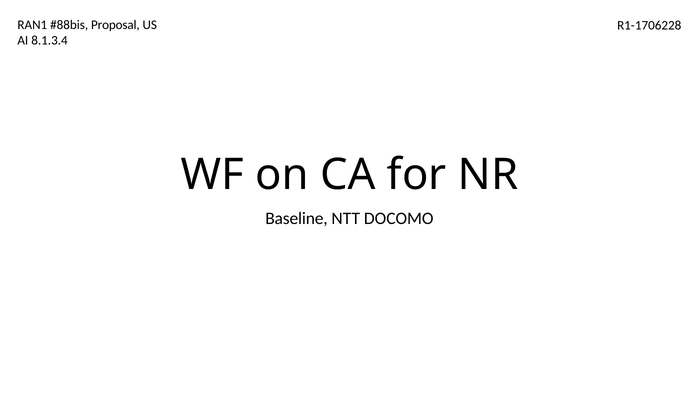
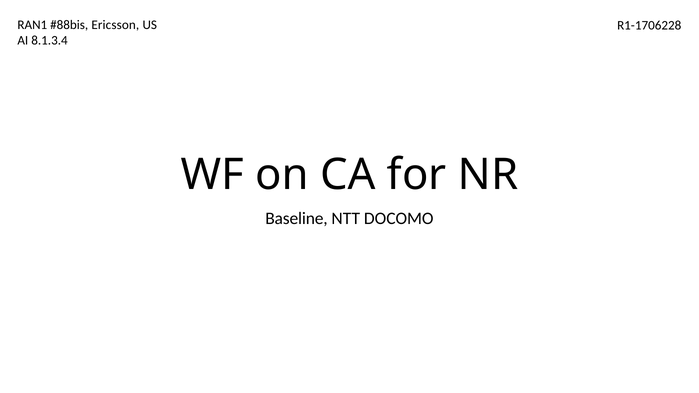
Proposal: Proposal -> Ericsson (115, 25)
